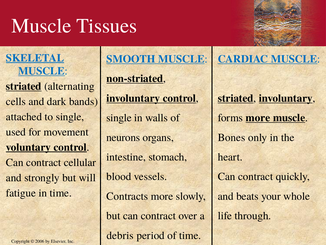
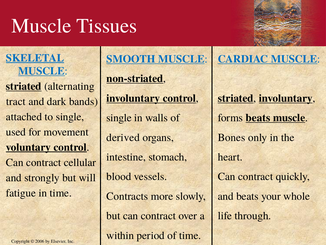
cells: cells -> tract (16, 101)
forms more: more -> beats (258, 118)
neurons: neurons -> derived (123, 137)
debris: debris -> within (120, 235)
